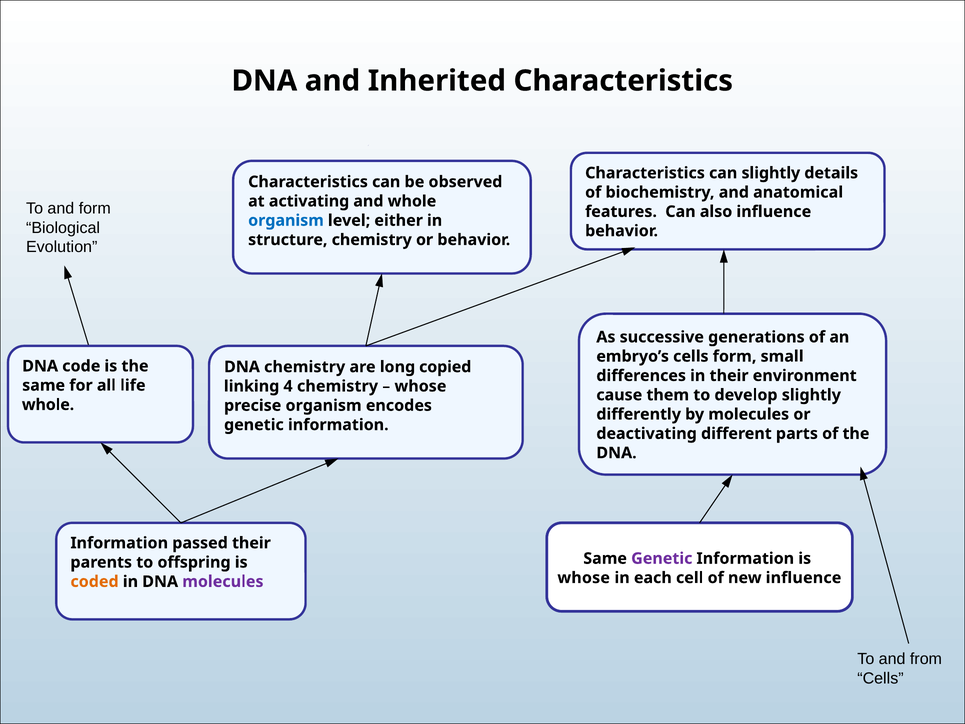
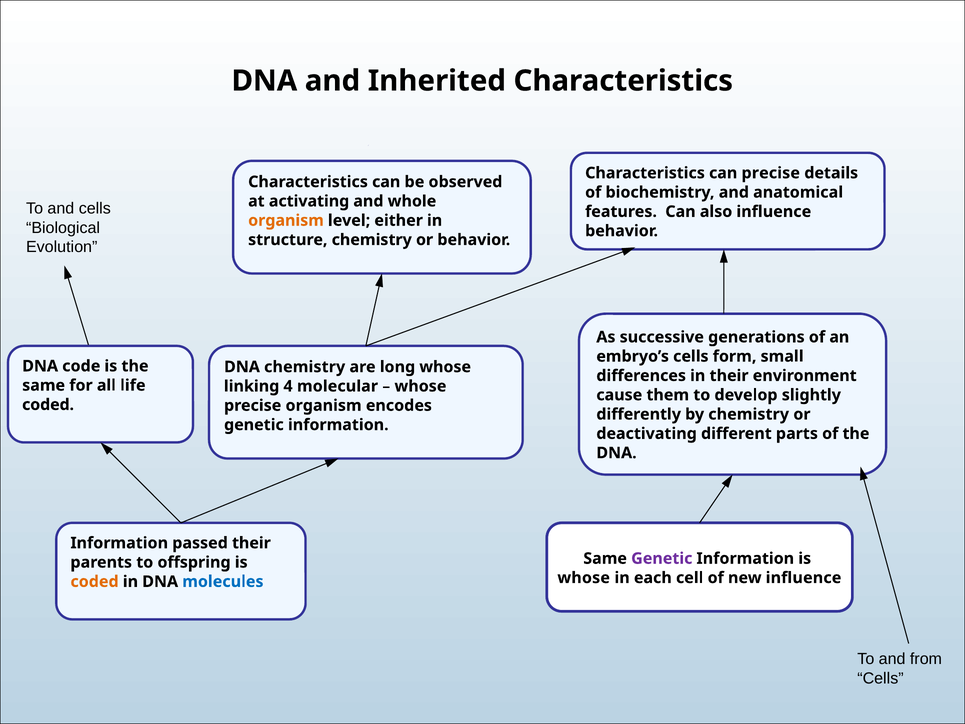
can slightly: slightly -> precise (771, 173)
and form: form -> cells (95, 208)
organism colour: blue -> orange (286, 220)
long copied: copied -> whose (445, 367)
4 chemistry: chemistry -> molecular (337, 386)
whole: whole -> coded (48, 405)
by molecules: molecules -> chemistry (749, 414)
molecules colour: purple -> blue (223, 581)
